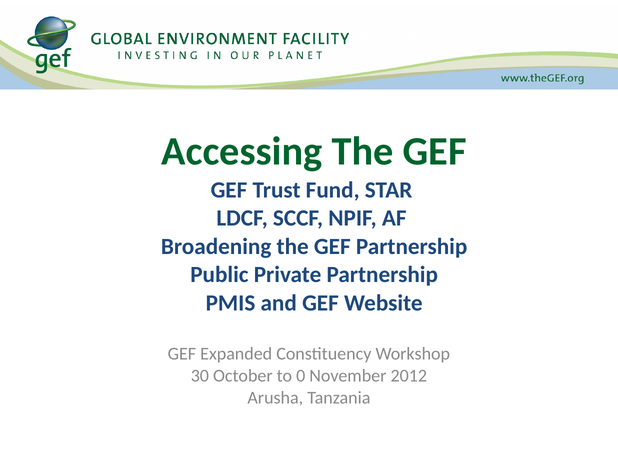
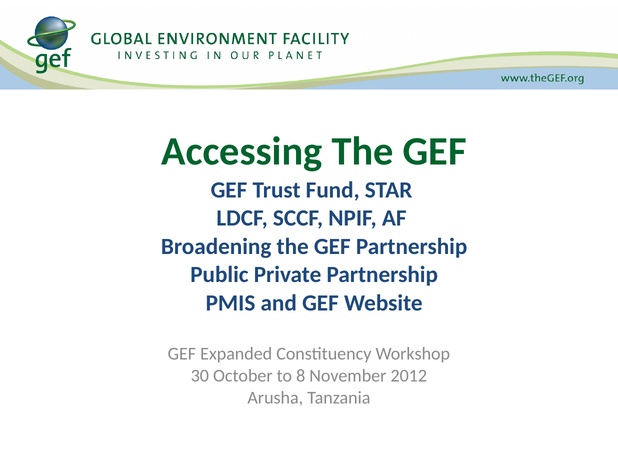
0: 0 -> 8 (301, 376)
